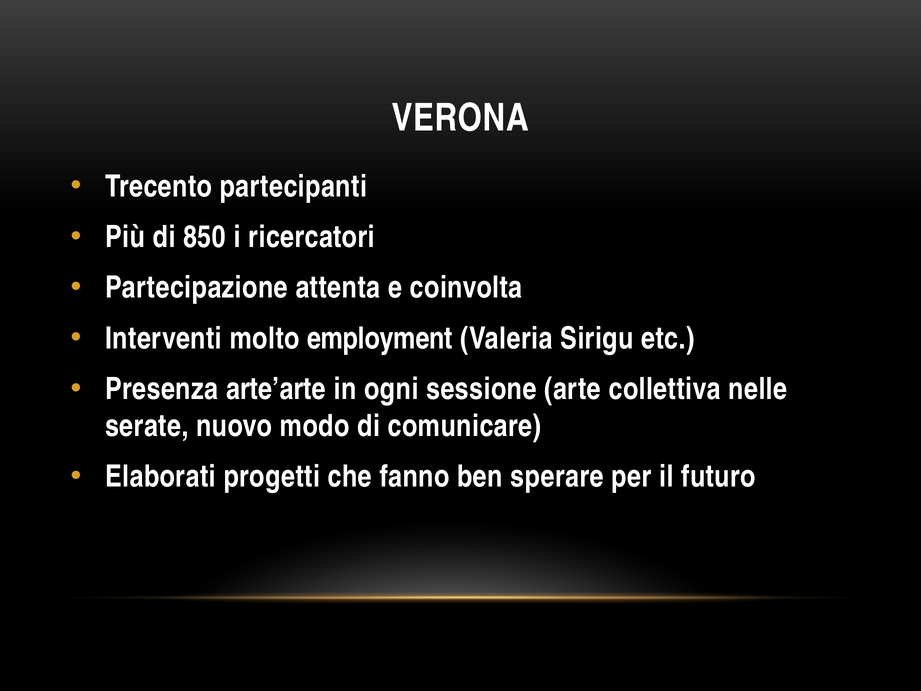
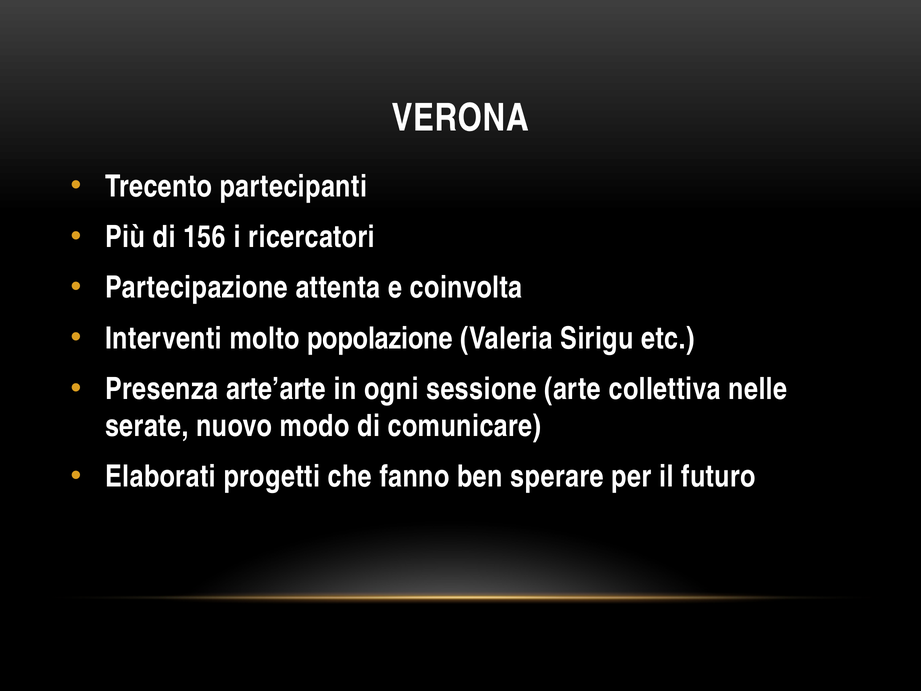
850: 850 -> 156 (204, 237)
employment: employment -> popolazione (380, 338)
